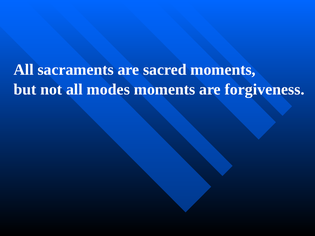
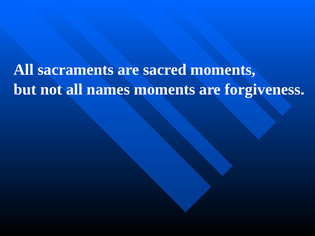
modes: modes -> names (108, 90)
